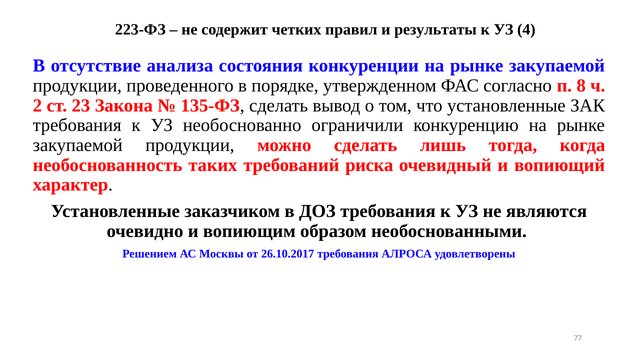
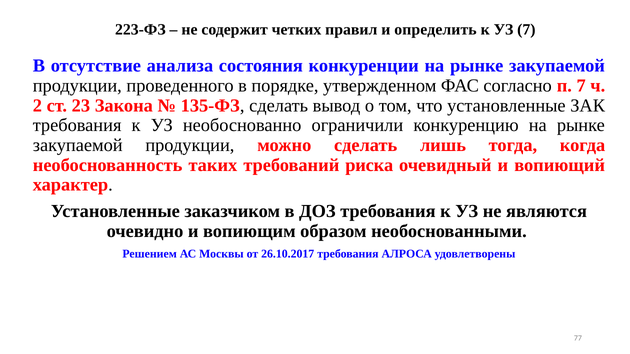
результаты: результаты -> определить (435, 30)
УЗ 4: 4 -> 7 (526, 30)
п 8: 8 -> 7 (581, 86)
